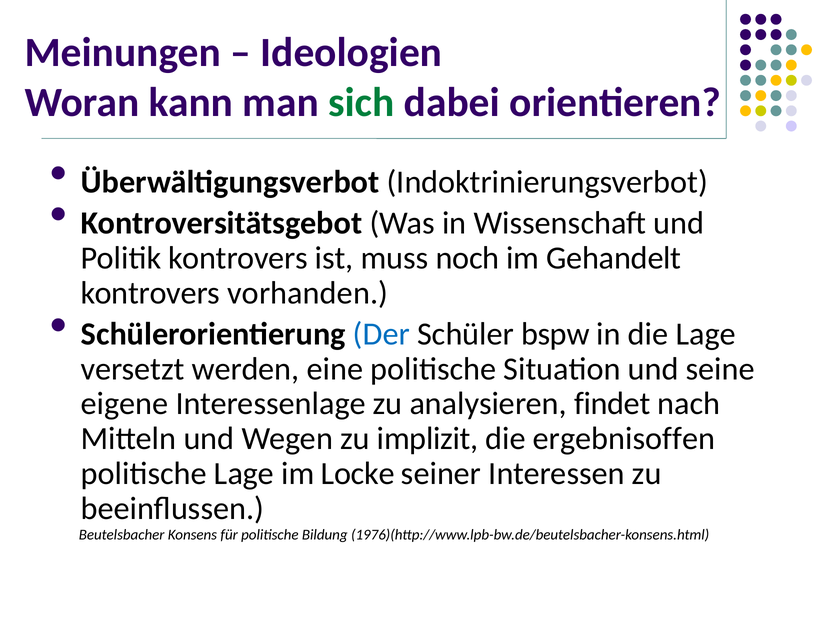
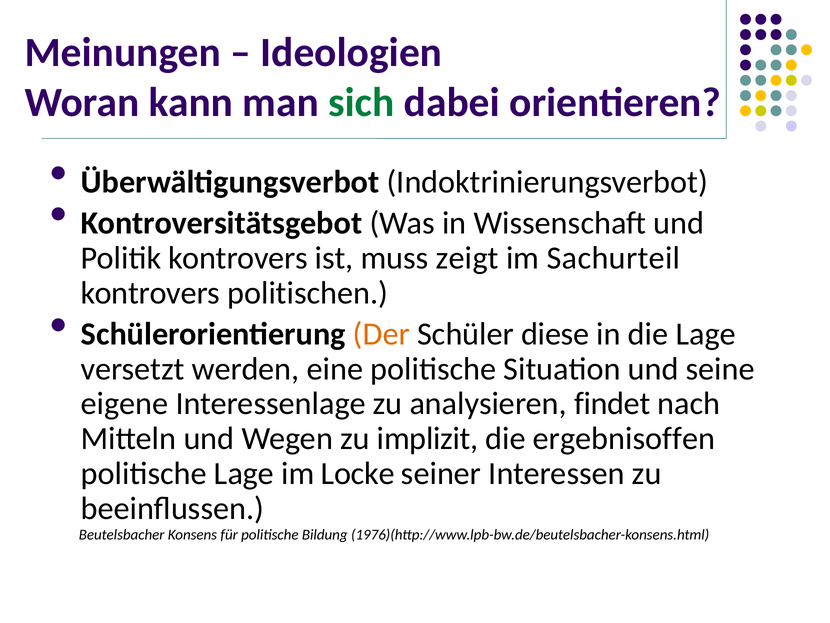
noch: noch -> zeigt (467, 258)
Gehandelt: Gehandelt -> Sachurteil (614, 258)
vorhanden: vorhanden -> politischen (308, 293)
Der colour: blue -> orange (381, 334)
bspw: bspw -> diese (555, 334)
